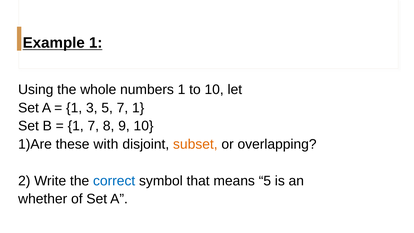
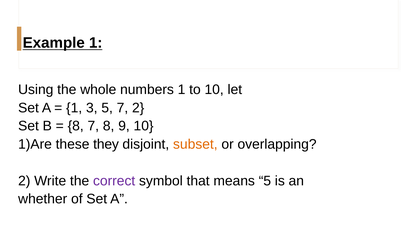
7 1: 1 -> 2 (138, 108)
1: 1 -> 8 (76, 126)
with: with -> they (106, 144)
correct colour: blue -> purple (114, 181)
